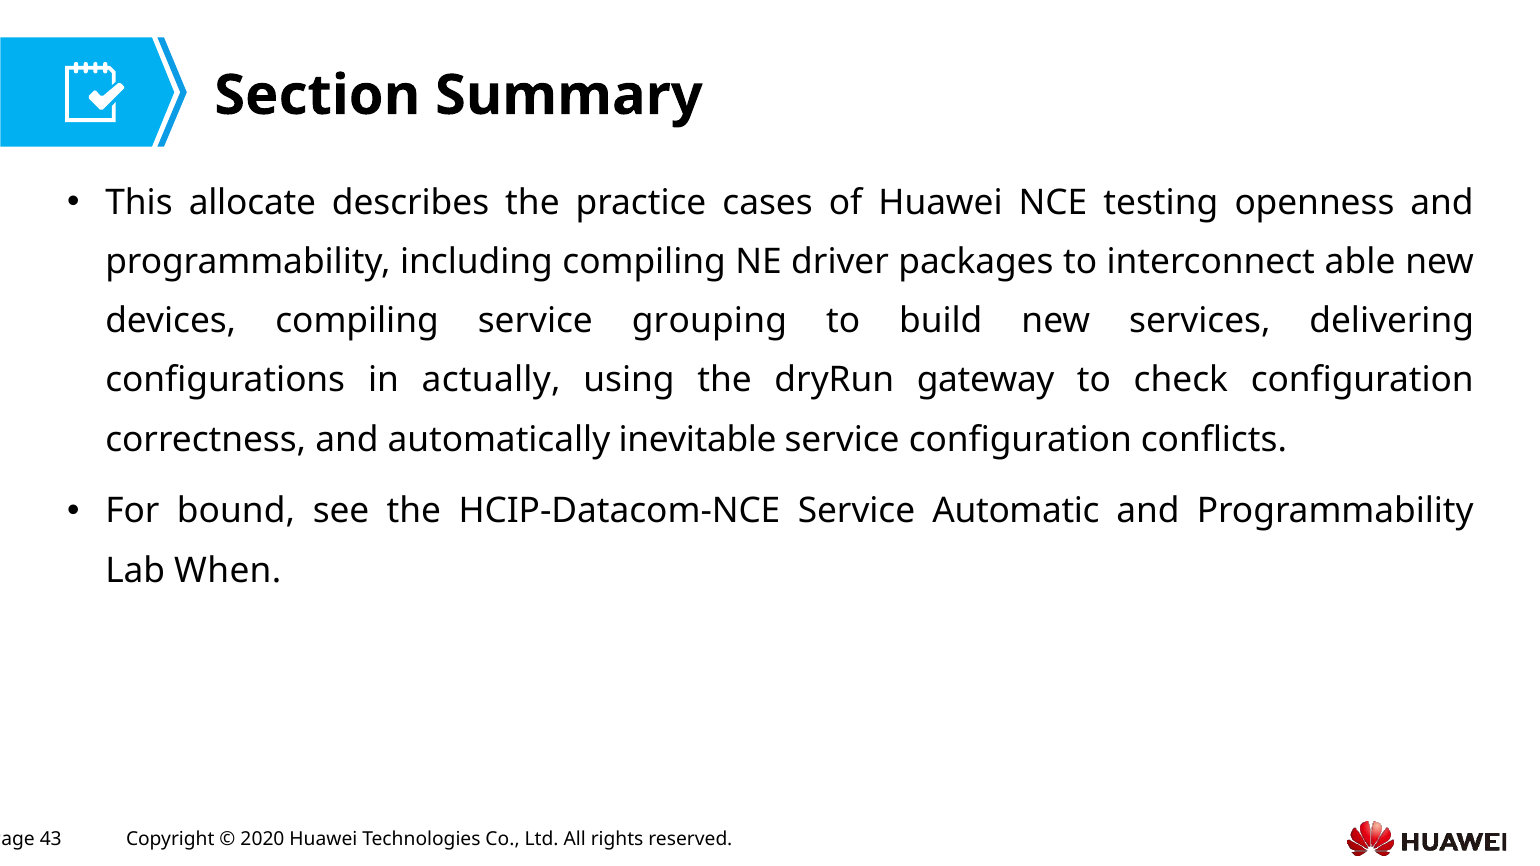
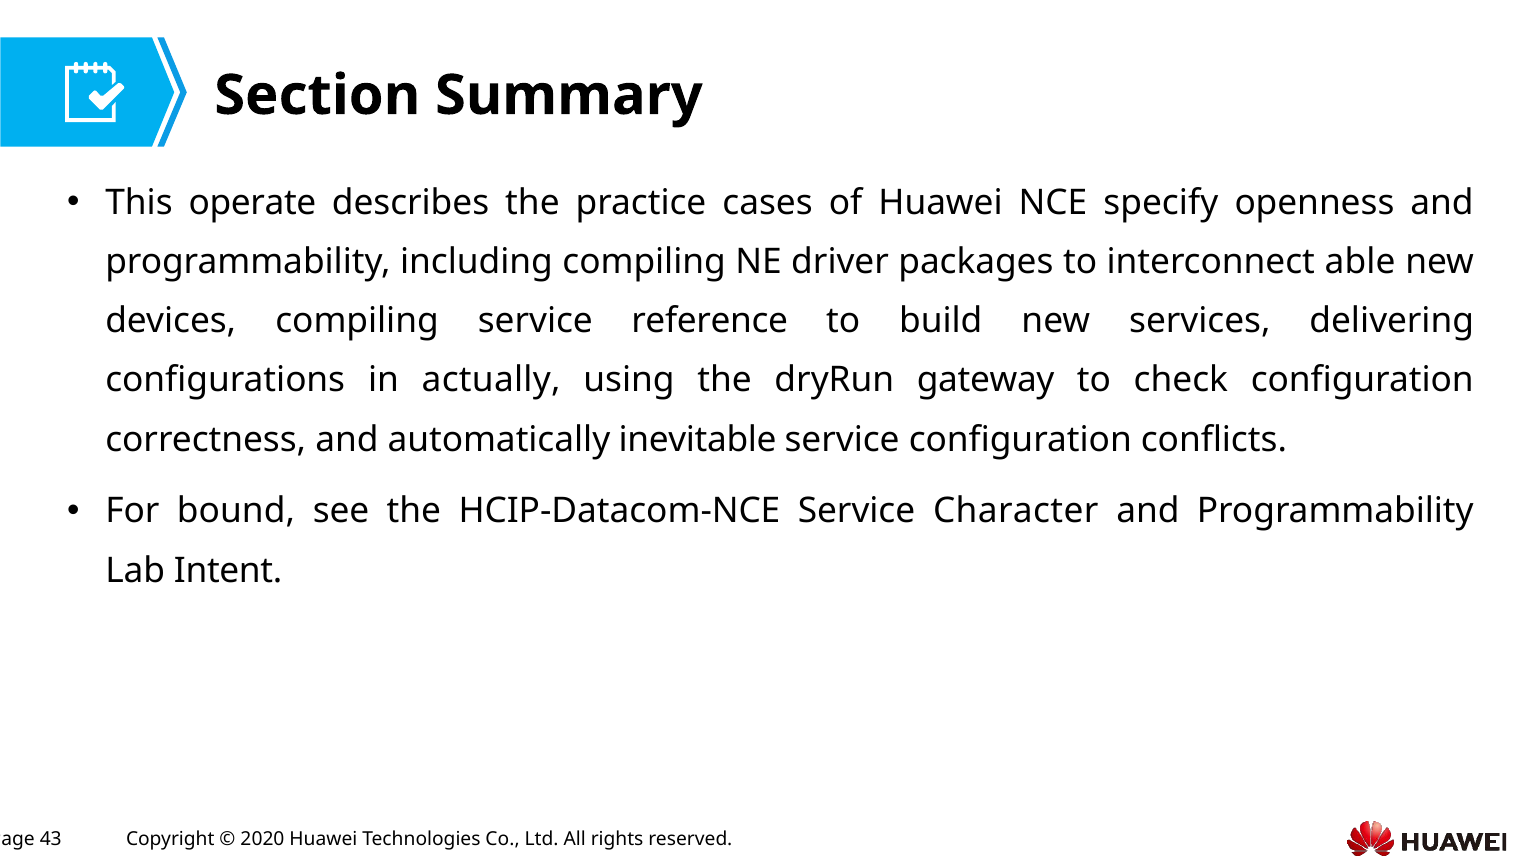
allocate: allocate -> operate (252, 203)
testing: testing -> specify (1161, 203)
grouping: grouping -> reference (710, 321)
Automatic: Automatic -> Character (1016, 511)
When: When -> Intent (228, 571)
